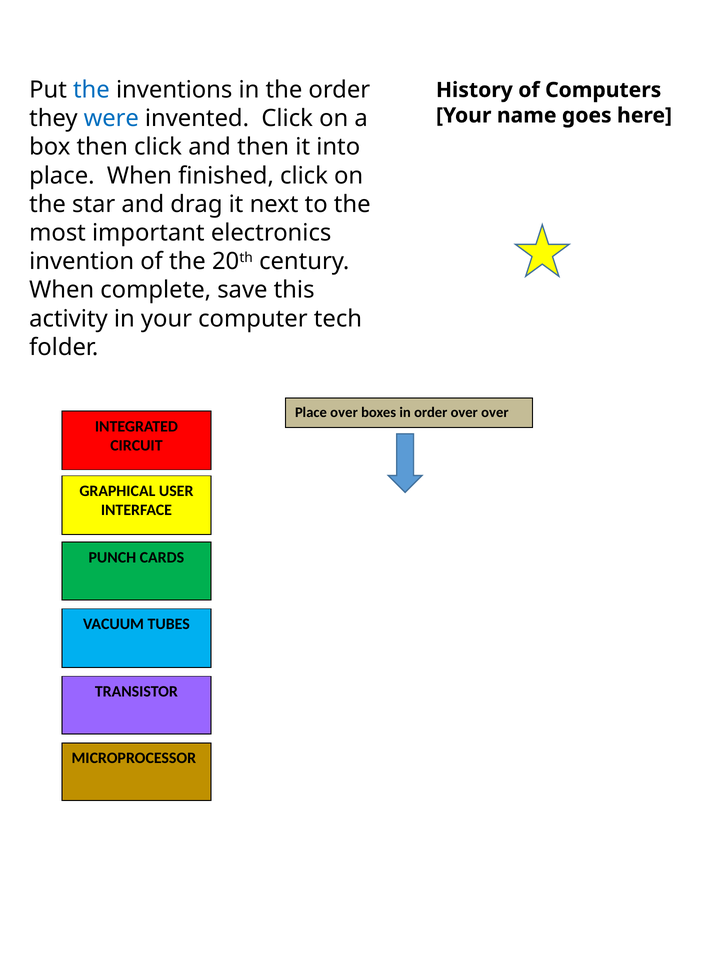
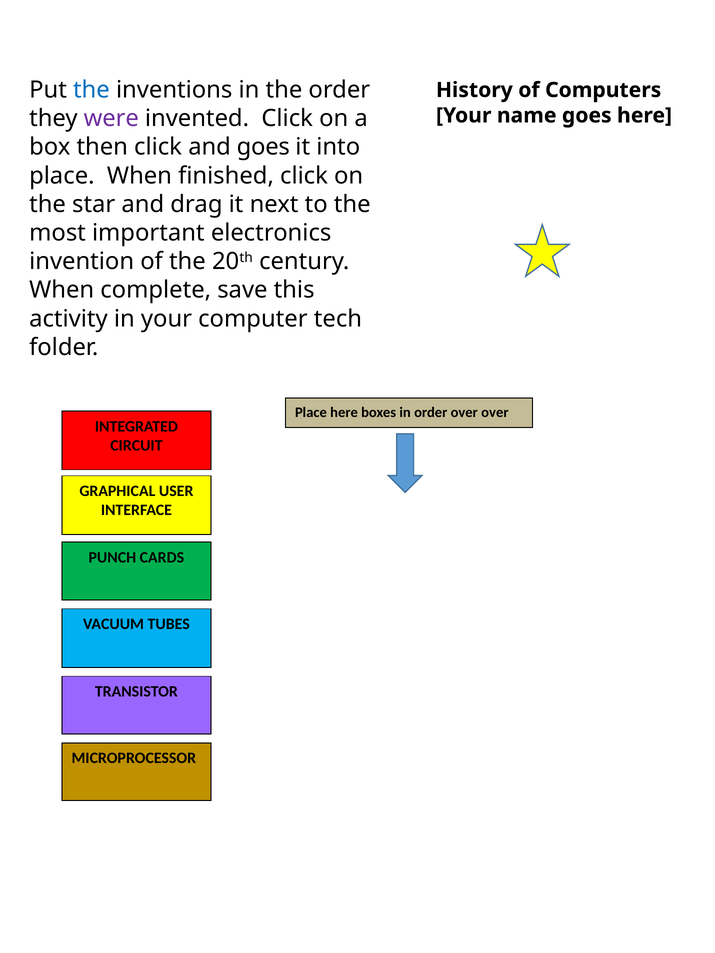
were colour: blue -> purple (111, 119)
and then: then -> goes (263, 147)
Place over: over -> here (344, 413)
